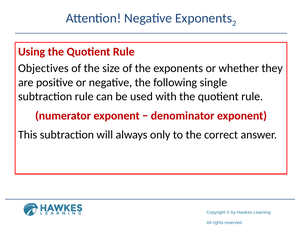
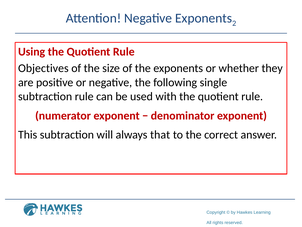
only: only -> that (160, 134)
